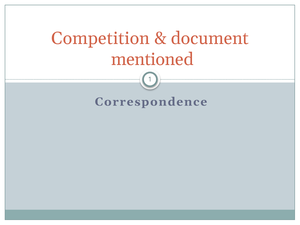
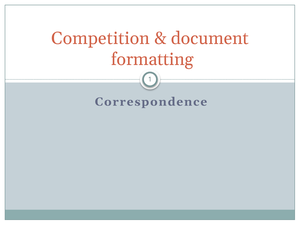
mentioned: mentioned -> formatting (152, 59)
